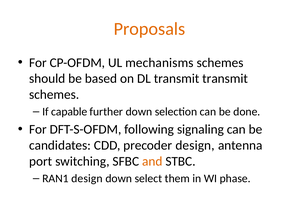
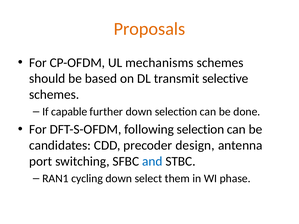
transmit transmit: transmit -> selective (225, 79)
following signaling: signaling -> selection (201, 130)
and colour: orange -> blue (152, 161)
RAN1 design: design -> cycling (87, 179)
